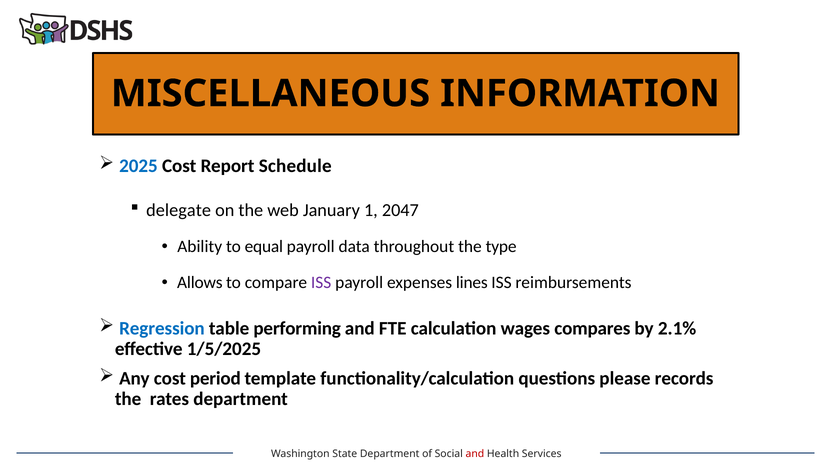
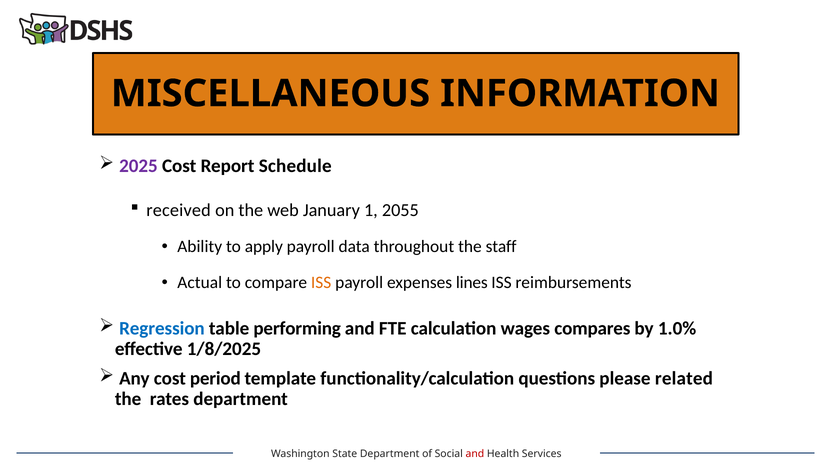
2025 colour: blue -> purple (138, 166)
delegate: delegate -> received (179, 210)
2047: 2047 -> 2055 (400, 210)
equal: equal -> apply (264, 246)
type: type -> staff (501, 246)
Allows: Allows -> Actual (200, 282)
ISS colour: purple -> orange (321, 282)
2.1%: 2.1% -> 1.0% (677, 328)
1/5/2025: 1/5/2025 -> 1/8/2025 (224, 349)
records: records -> related (684, 378)
